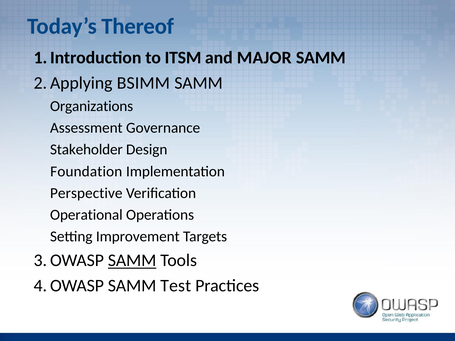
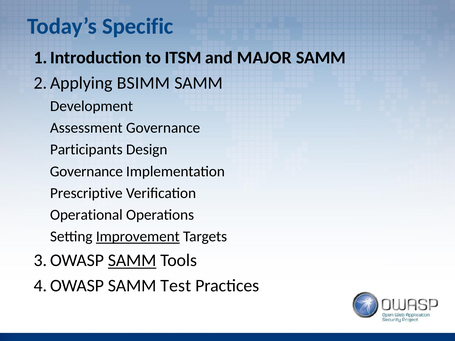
Thereof: Thereof -> Specific (138, 26)
Organizations: Organizations -> Development (92, 106)
Stakeholder: Stakeholder -> Participants (86, 150)
Foundation: Foundation -> Governance (86, 171)
Perspective: Perspective -> Prescriptive (86, 193)
Improvement underline: none -> present (138, 237)
